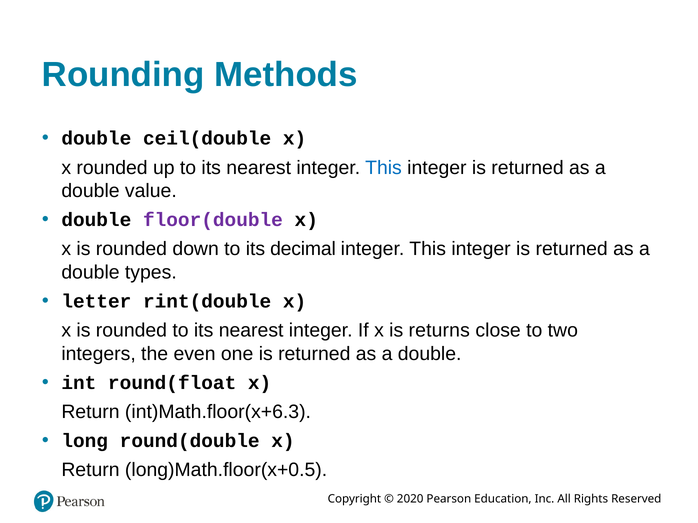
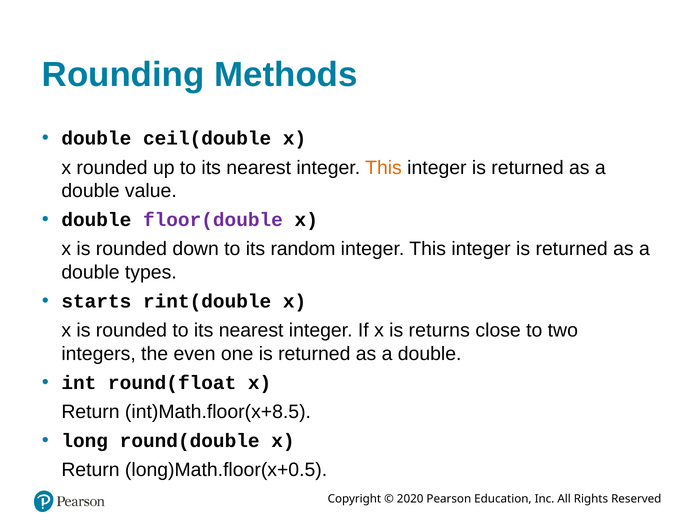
This colour: blue -> orange (384, 168)
decimal: decimal -> random (303, 249)
letter: letter -> starts (96, 302)
int)Math.floor(x+6.3: int)Math.floor(x+6.3 -> int)Math.floor(x+8.5 (218, 412)
